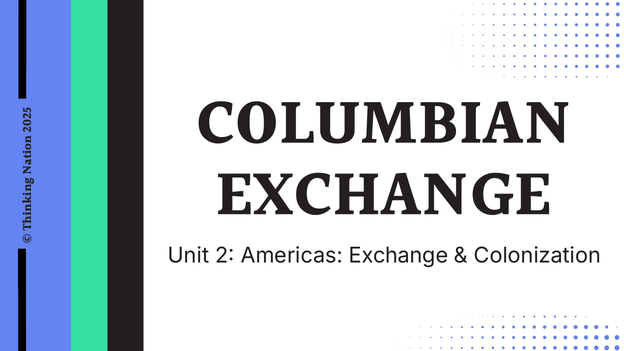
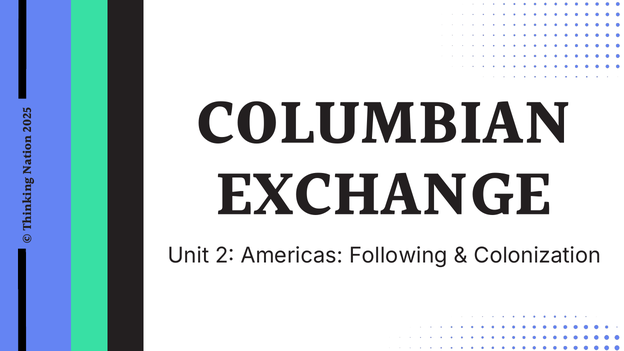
Americas Exchange: Exchange -> Following (398, 255)
